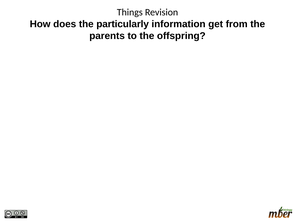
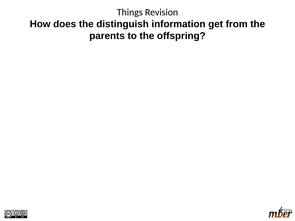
particularly: particularly -> distinguish (123, 24)
